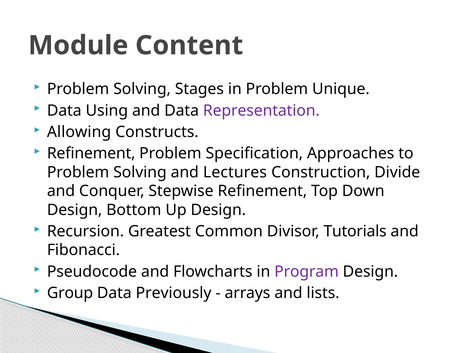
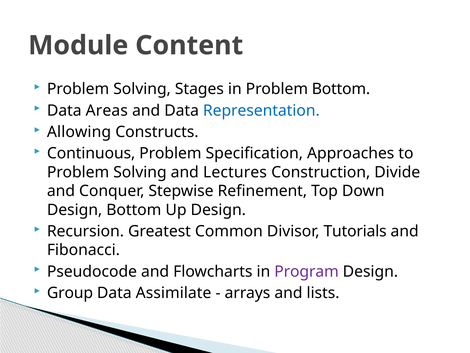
Problem Unique: Unique -> Bottom (341, 89)
Using: Using -> Areas (107, 110)
Representation colour: purple -> blue (261, 110)
Refinement: Refinement -> Continuous (91, 153)
Previously: Previously -> Assimilate (174, 293)
